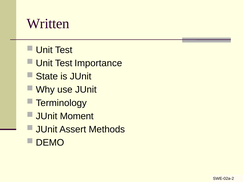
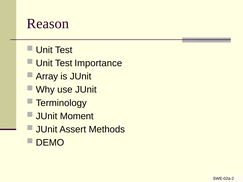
Written: Written -> Reason (48, 24)
State: State -> Array (47, 77)
